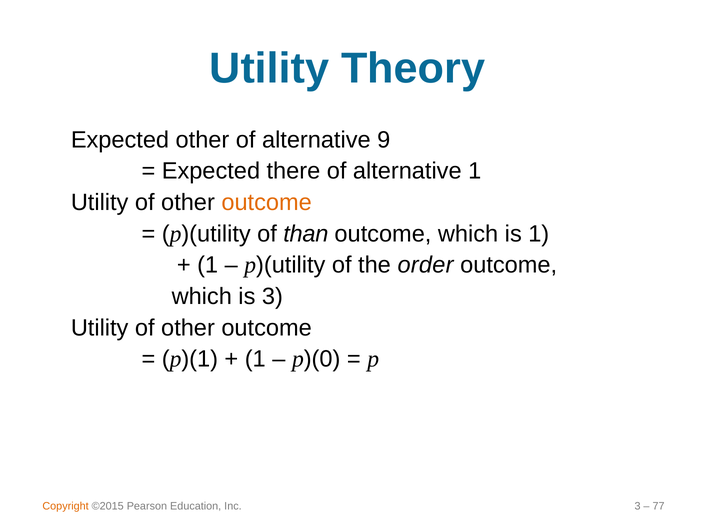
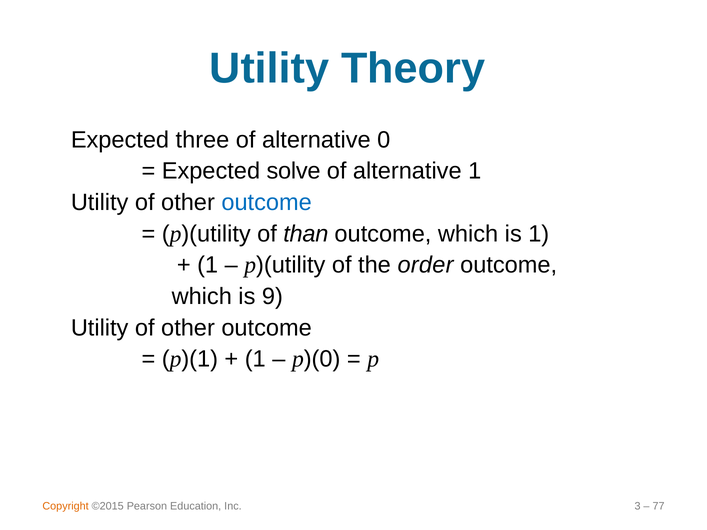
Expected other: other -> three (202, 140)
9: 9 -> 0 (384, 140)
there: there -> solve (294, 171)
outcome colour: orange -> blue (267, 203)
is 3: 3 -> 9 (272, 297)
